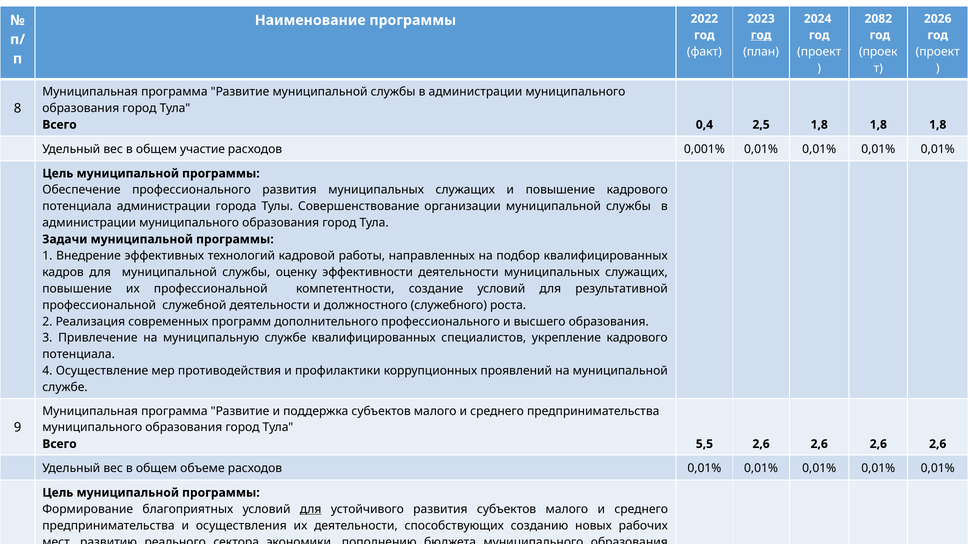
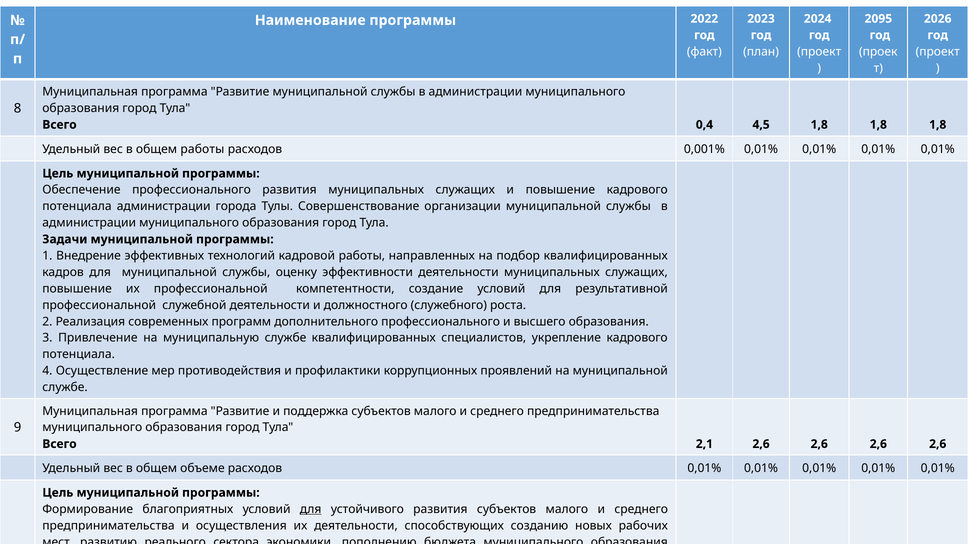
2082: 2082 -> 2095 (878, 19)
год underline: present -> none (761, 35)
2,5: 2,5 -> 4,5 (761, 125)
общем участие: участие -> работы (202, 149)
5,5: 5,5 -> 2,1 (704, 444)
